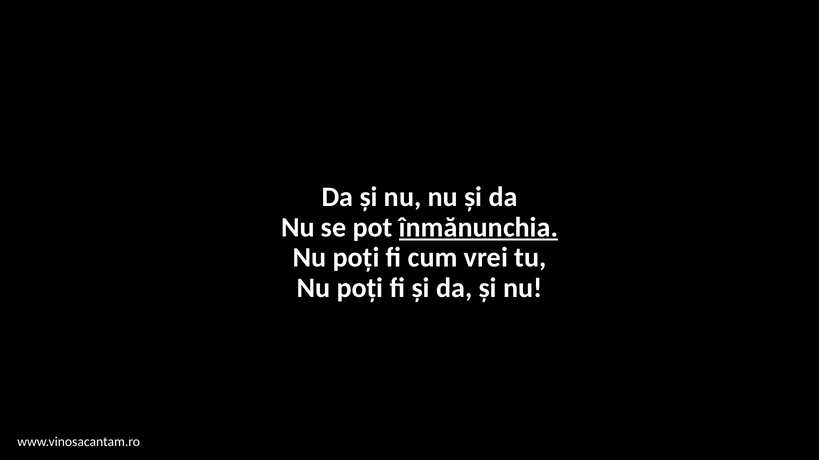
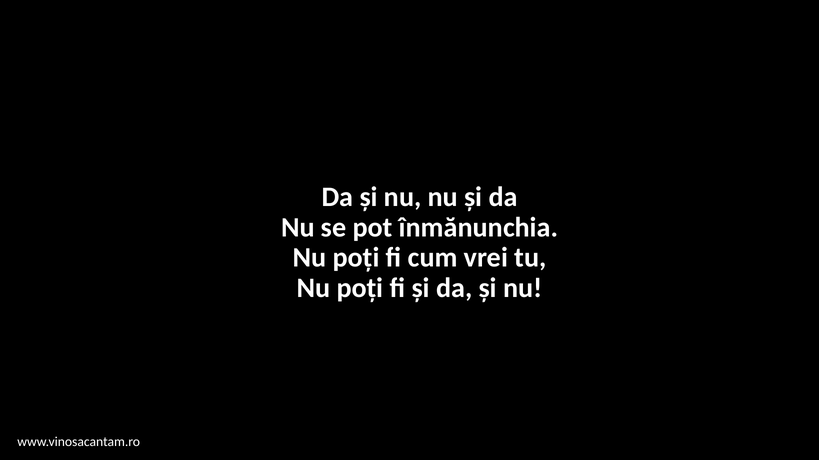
înmănunchia underline: present -> none (479, 228)
